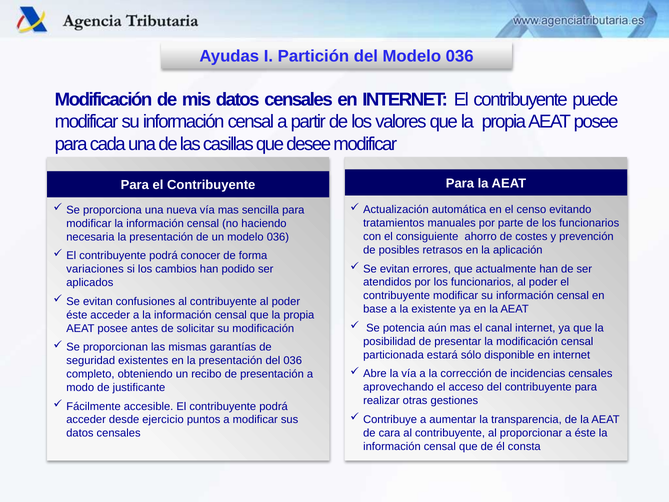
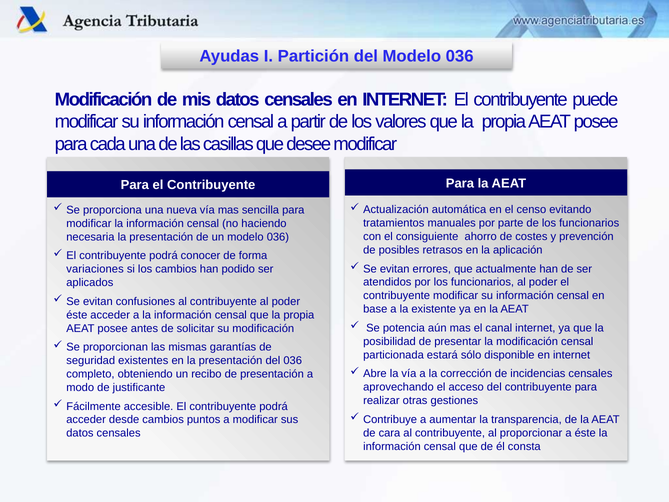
desde ejercicio: ejercicio -> cambios (163, 420)
